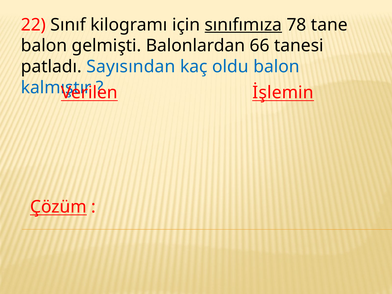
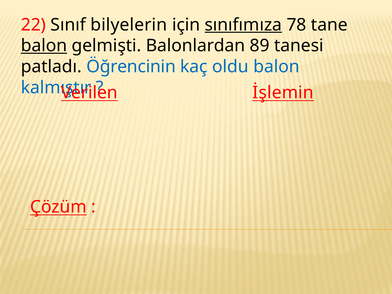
kilogramı: kilogramı -> bilyelerin (129, 25)
balon underline: none -> present (44, 46)
66: 66 -> 89 (260, 46)
Sayısından: Sayısından -> Öğrencinin (131, 67)
